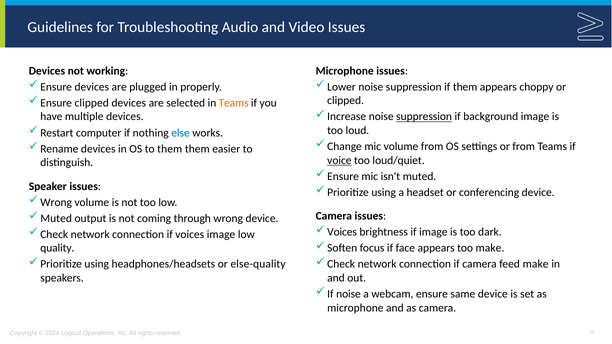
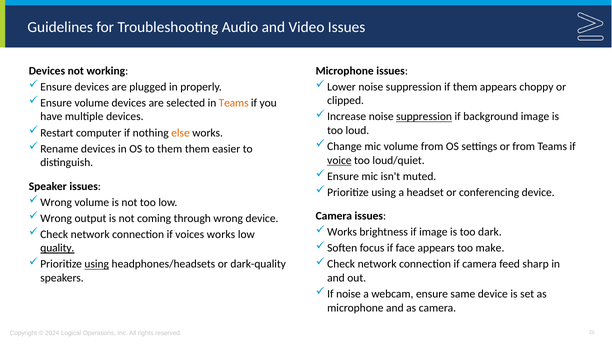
Ensure clipped: clipped -> volume (92, 103)
else colour: blue -> orange (181, 133)
Muted: Muted -> Wrong (56, 219)
Voices: Voices -> Works (342, 232)
voices image: image -> works (221, 235)
quality underline: none -> present (57, 248)
using underline: none -> present (97, 264)
else-quality: else-quality -> dark-quality (258, 264)
feed make: make -> sharp (536, 264)
